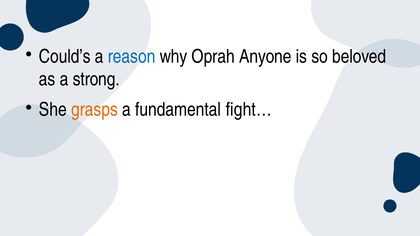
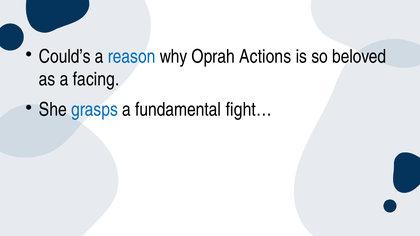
Anyone: Anyone -> Actions (265, 57)
strong: strong -> facing (96, 79)
grasps colour: orange -> blue (94, 110)
